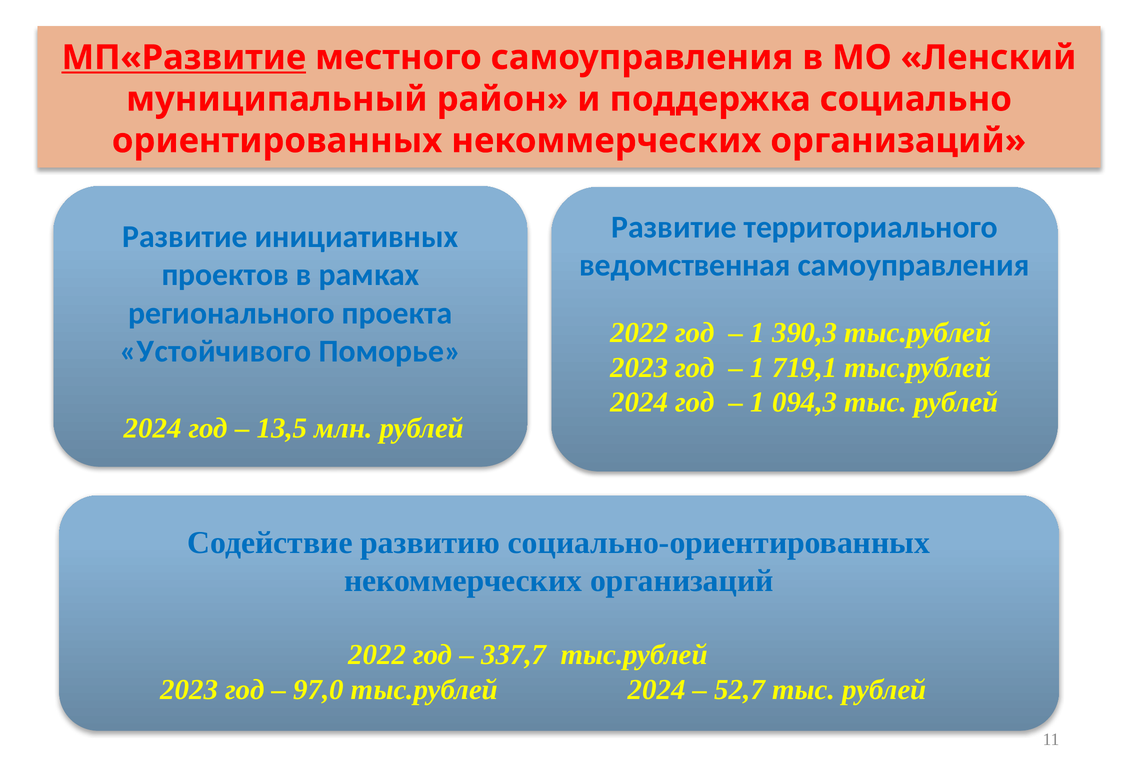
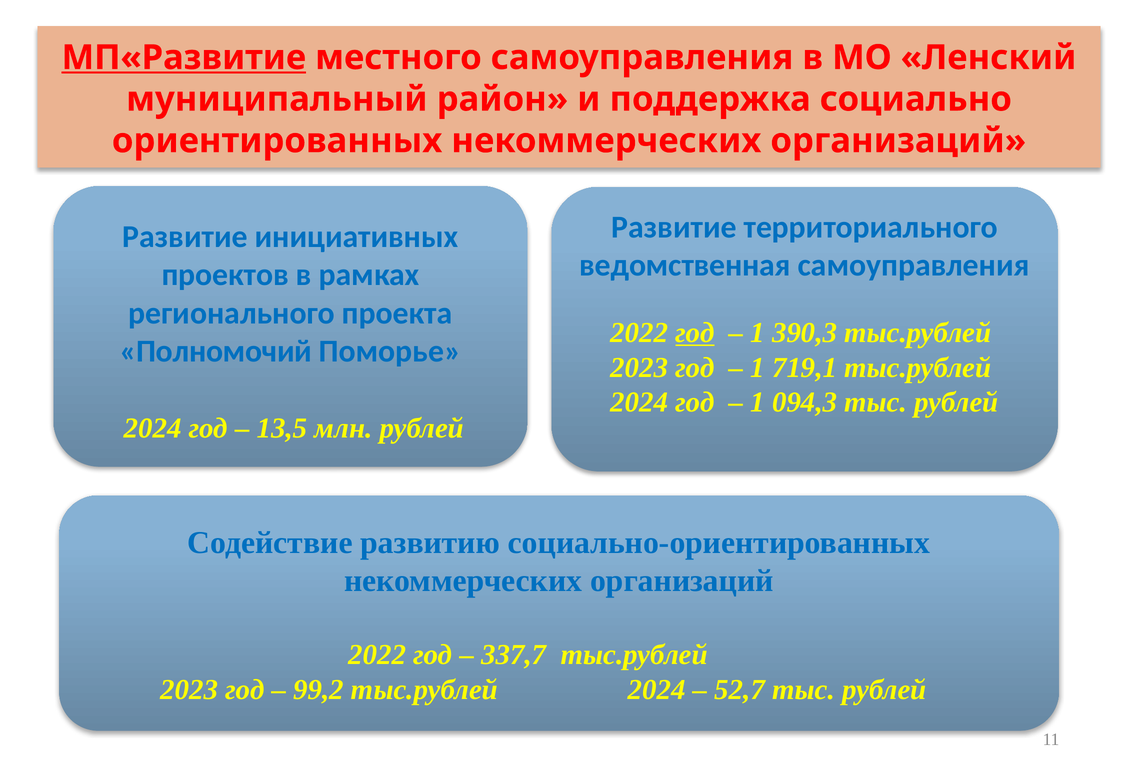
год underline: none -> present (695, 333)
Устойчивого: Устойчивого -> Полномочий (216, 351)
97,0: 97,0 -> 99,2 (319, 689)
